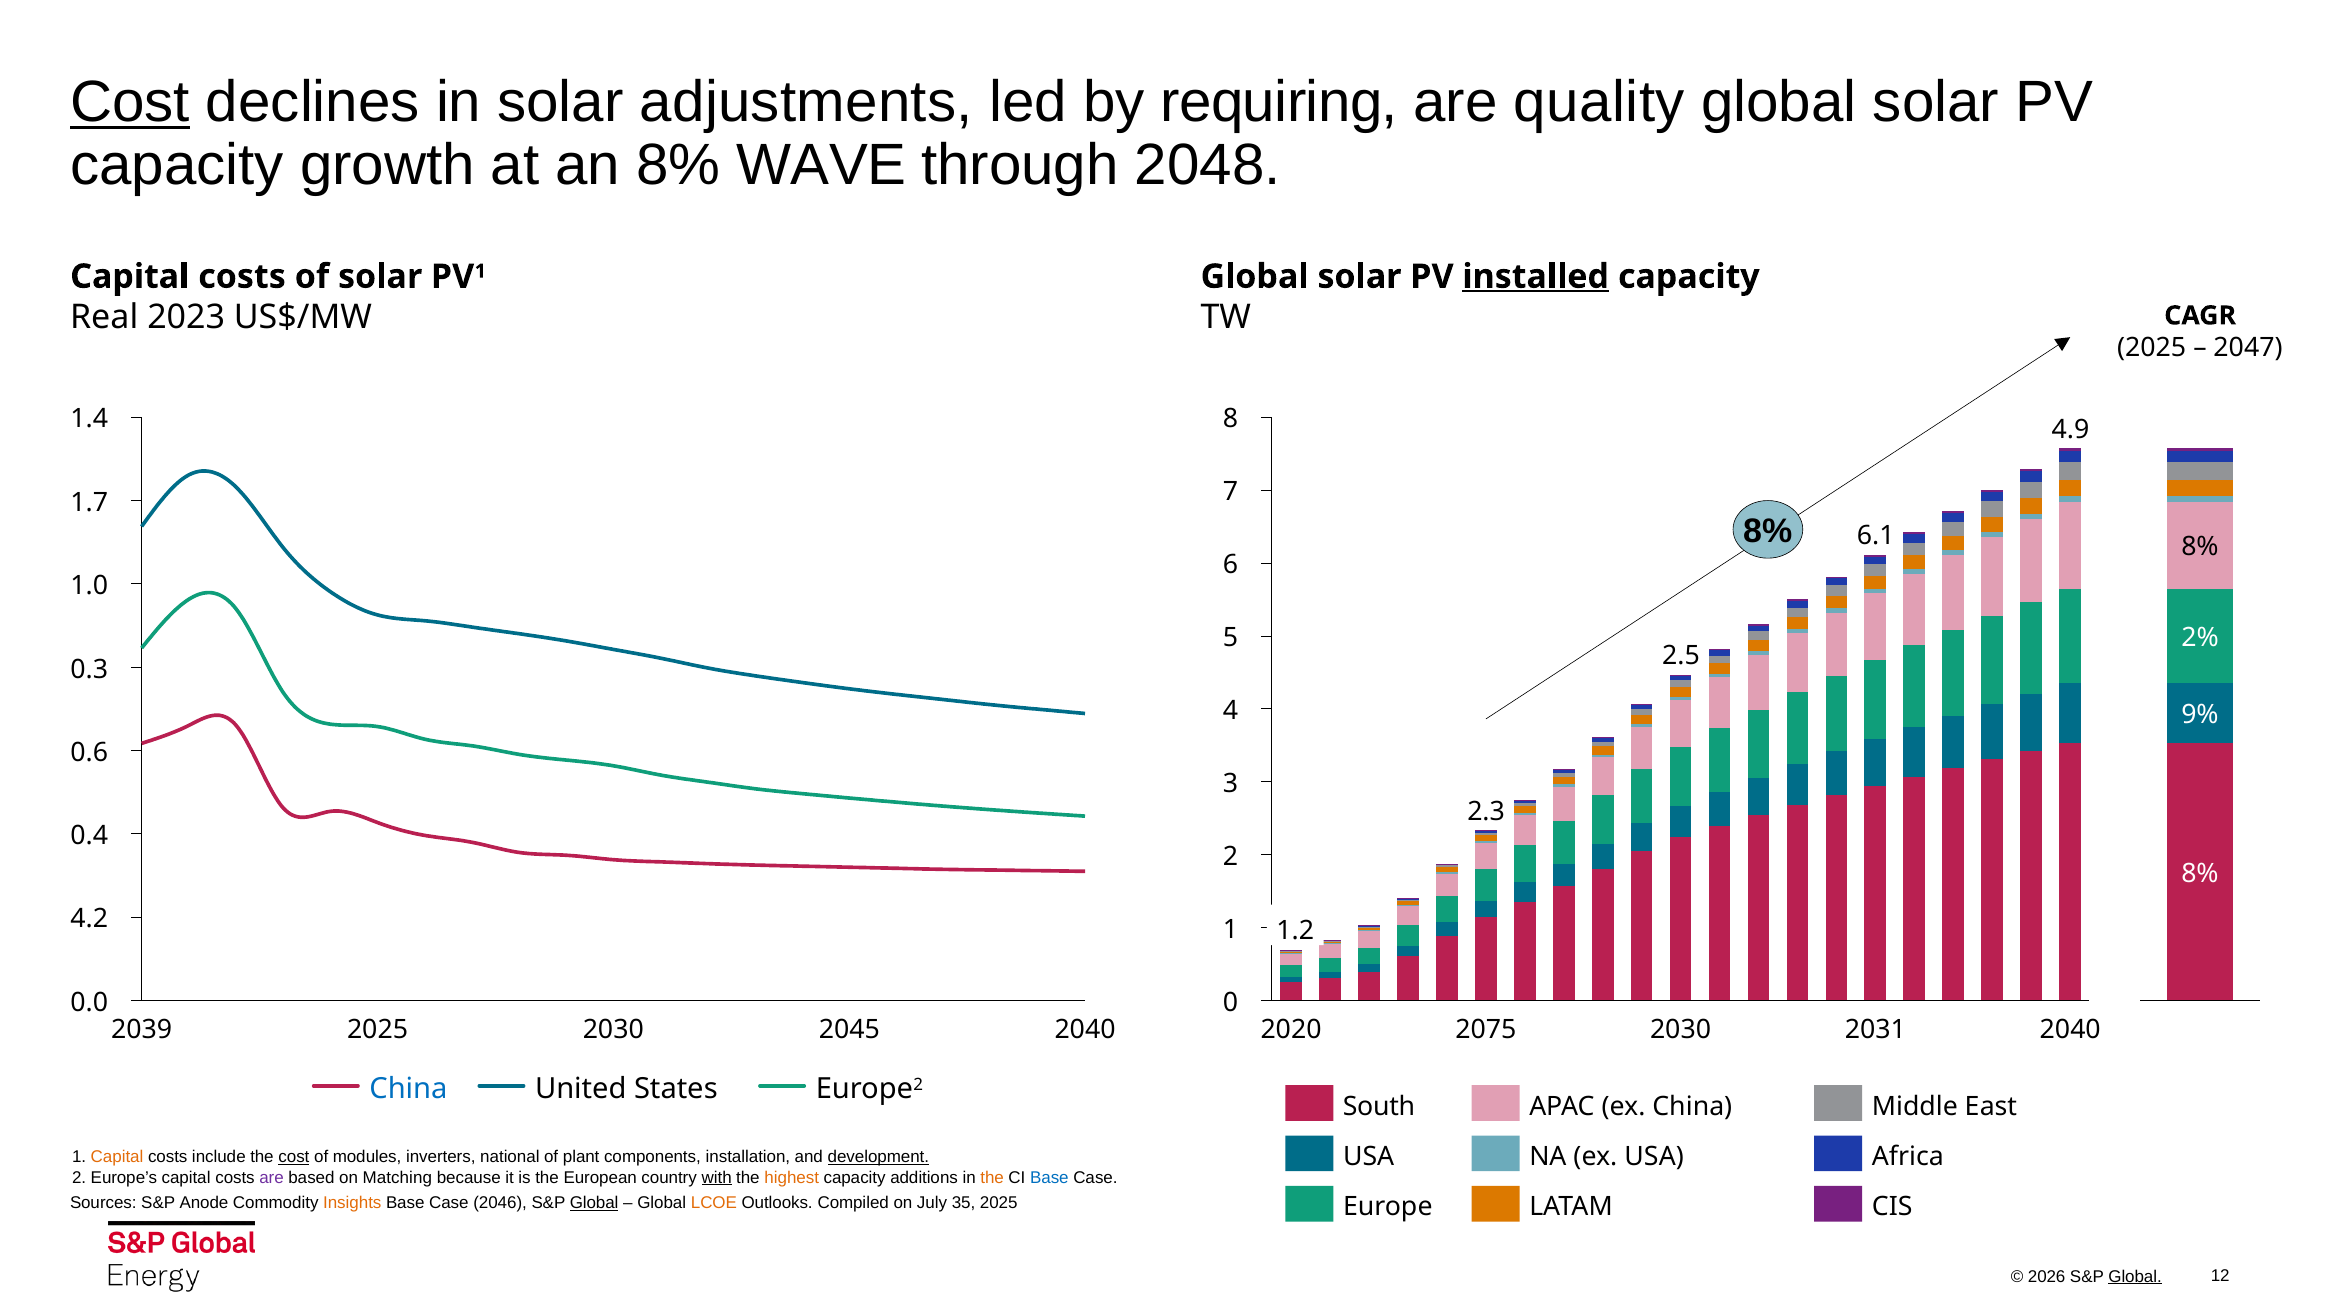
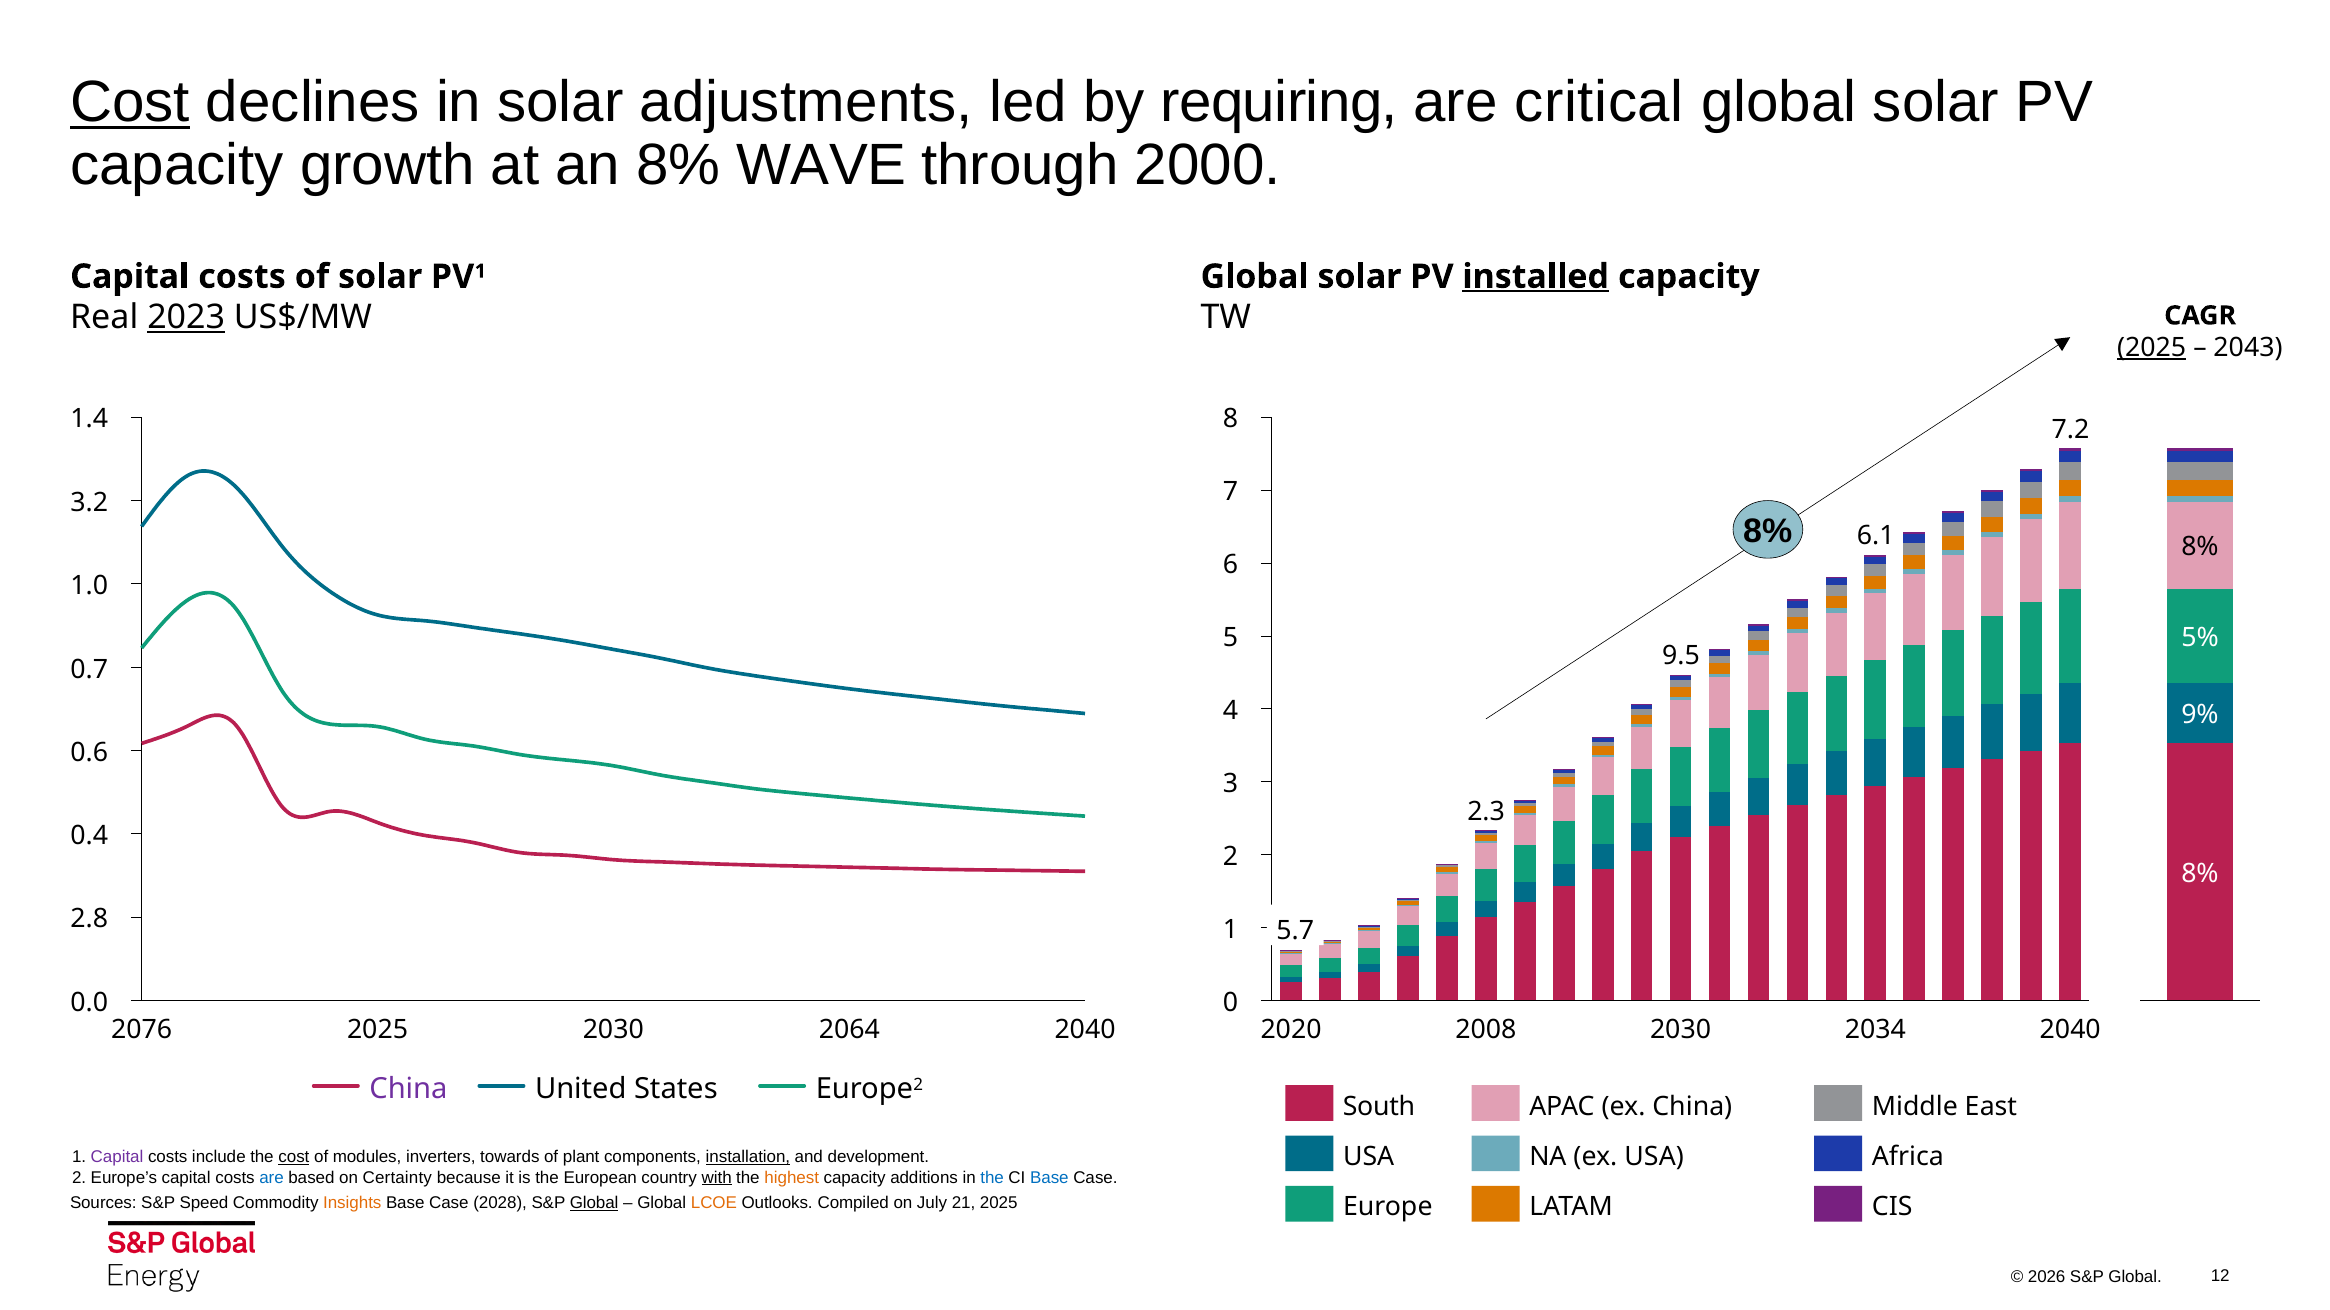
quality: quality -> critical (1599, 102)
2048: 2048 -> 2000 (1208, 165)
2023 underline: none -> present (186, 318)
2025 underline: none -> present (2152, 348)
2047: 2047 -> 2043 (2248, 348)
4.9: 4.9 -> 7.2 (2070, 430)
1.7: 1.7 -> 3.2 (89, 503)
2%: 2% -> 5% (2200, 638)
2.5: 2.5 -> 9.5 (1681, 656)
0.3: 0.3 -> 0.7 (89, 670)
4.2: 4.2 -> 2.8 (89, 920)
1.2: 1.2 -> 5.7 (1295, 931)
2039: 2039 -> 2076 (142, 1030)
2045: 2045 -> 2064 (849, 1030)
2075: 2075 -> 2008 (1486, 1030)
2031: 2031 -> 2034 (1875, 1030)
China colour: blue -> purple (408, 1090)
Capital colour: orange -> purple (117, 1158)
national: national -> towards (510, 1158)
installation underline: none -> present (748, 1158)
development underline: present -> none (878, 1158)
are colour: purple -> blue (272, 1178)
Matching: Matching -> Certainty (397, 1178)
the colour: orange -> blue (992, 1178)
Anode: Anode -> Speed (204, 1203)
2046: 2046 -> 2028 (500, 1203)
35: 35 -> 21 (964, 1203)
Global underline: present -> none (2135, 1277)
